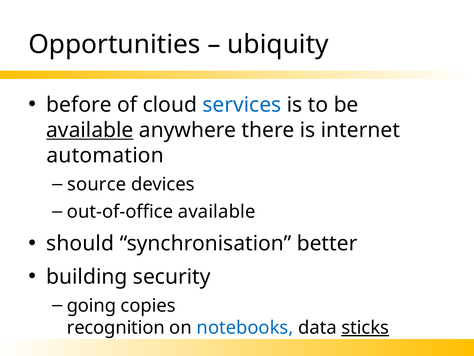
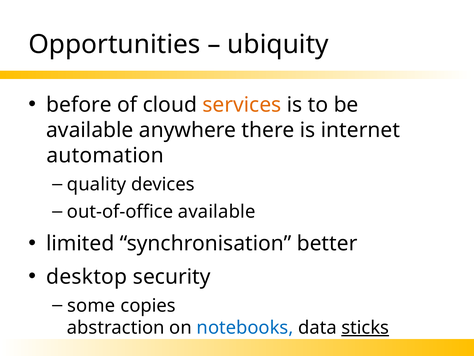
services colour: blue -> orange (242, 105)
available underline: present -> none (90, 130)
source: source -> quality (97, 184)
should: should -> limited (80, 243)
building: building -> desktop (87, 276)
going: going -> some (91, 305)
recognition: recognition -> abstraction (116, 327)
